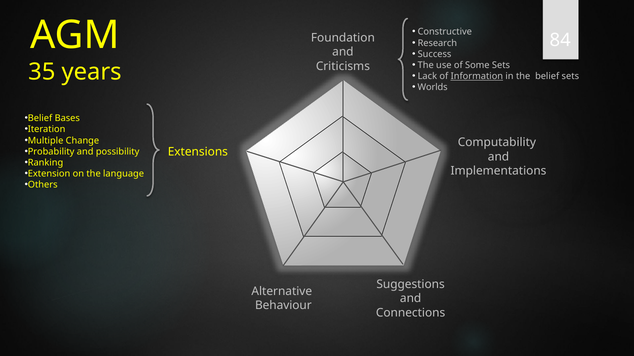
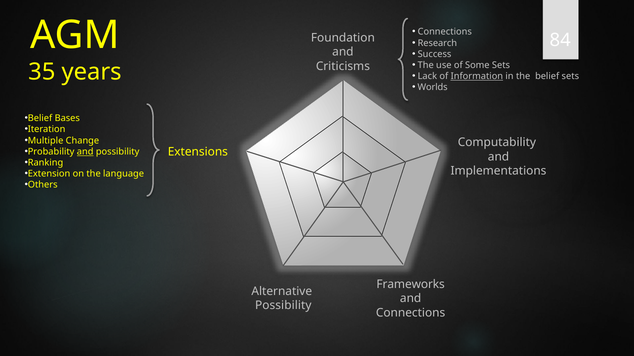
Constructive: Constructive -> Connections (445, 32)
and underline: none -> present (85, 152)
Suggestions: Suggestions -> Frameworks (411, 285)
Behaviour: Behaviour -> Possibility (283, 306)
